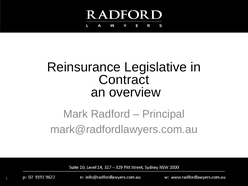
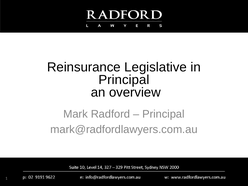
Contract: Contract -> Principal (124, 80)
